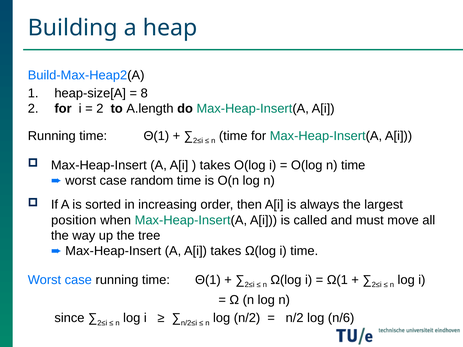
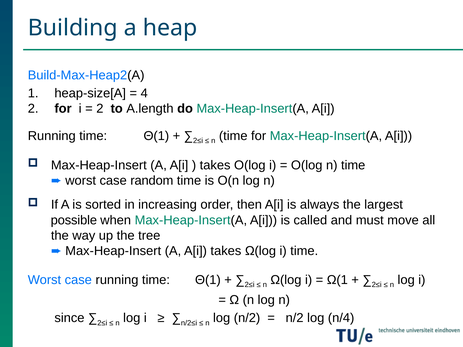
8: 8 -> 4 (144, 93)
position: position -> possible (74, 220)
n/6: n/6 -> n/4 (341, 318)
